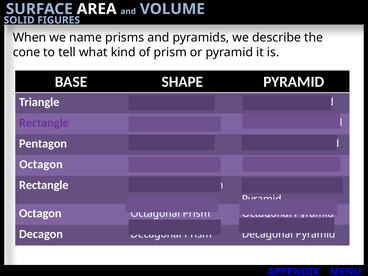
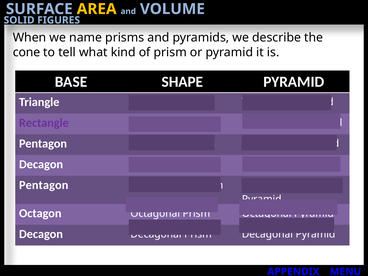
AREA colour: white -> yellow (97, 9)
Octagon: Octagon -> Decagon (41, 164)
Rectangle: Rectangle -> Pentagon (44, 185)
